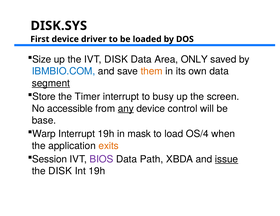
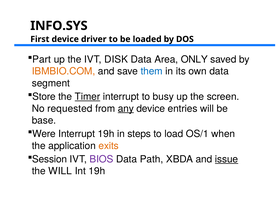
DISK.SYS: DISK.SYS -> INFO.SYS (59, 26)
Size: Size -> Part (42, 60)
IBMBIO.COM colour: blue -> orange (64, 71)
them colour: orange -> blue (152, 71)
segment underline: present -> none (51, 83)
Timer underline: none -> present (87, 97)
accessible: accessible -> requested (70, 109)
control: control -> entries (183, 109)
Warp: Warp -> Were (44, 134)
mask: mask -> steps (139, 134)
OS/4: OS/4 -> OS/1 (197, 134)
the DISK: DISK -> WILL (60, 172)
